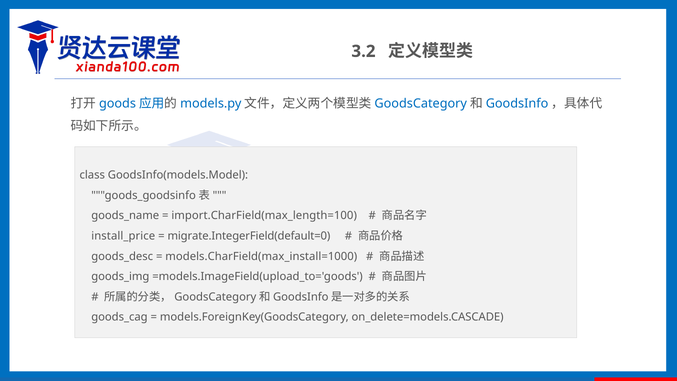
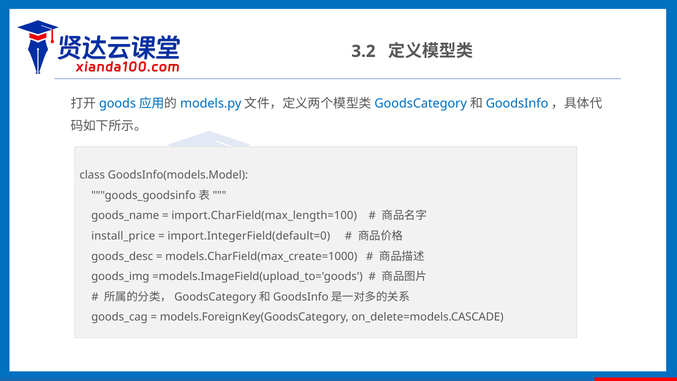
migrate.IntegerField(default=0: migrate.IntegerField(default=0 -> import.IntegerField(default=0 (249, 236)
models.CharField(max_install=1000: models.CharField(max_install=1000 -> models.CharField(max_create=1000 (261, 256)
